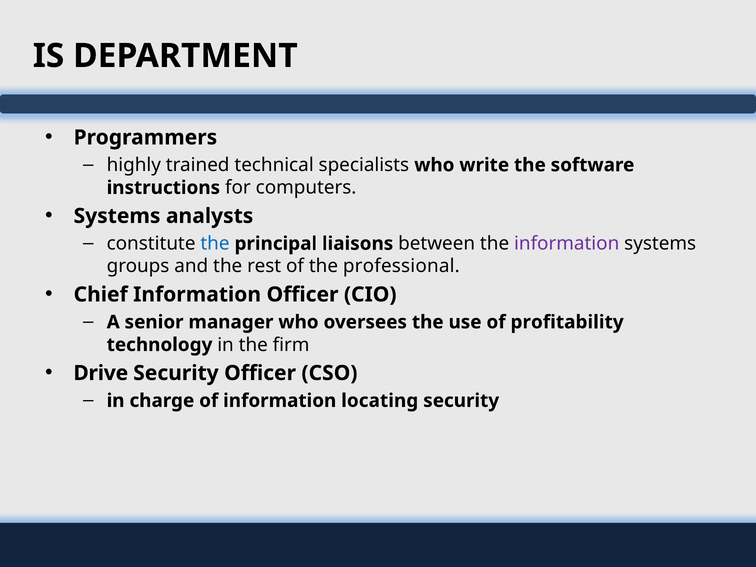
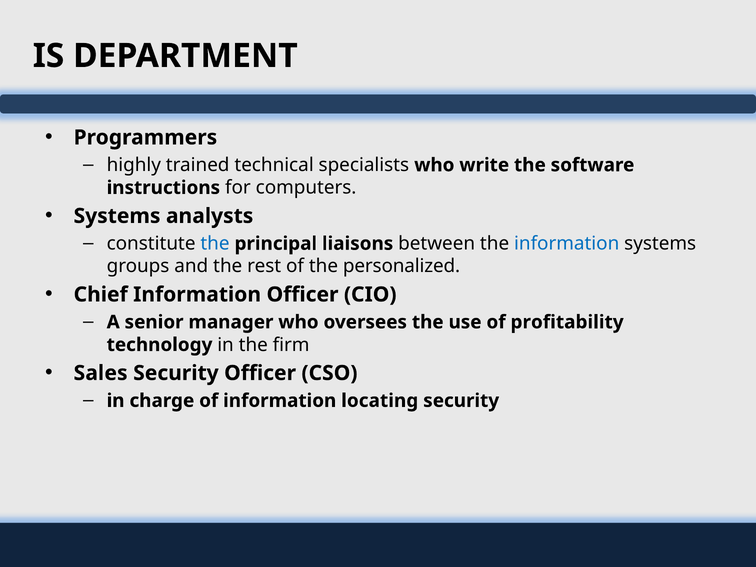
information colour: purple -> blue (567, 244)
professional: professional -> personalized (402, 266)
Drive: Drive -> Sales (101, 373)
